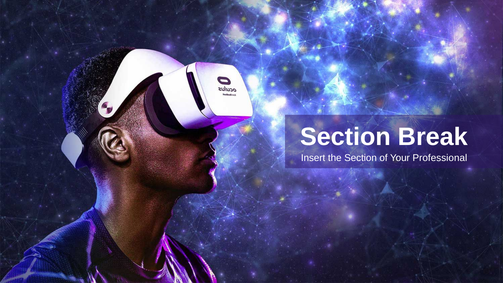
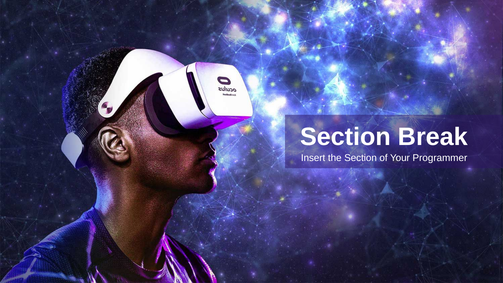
Professional: Professional -> Programmer (440, 158)
